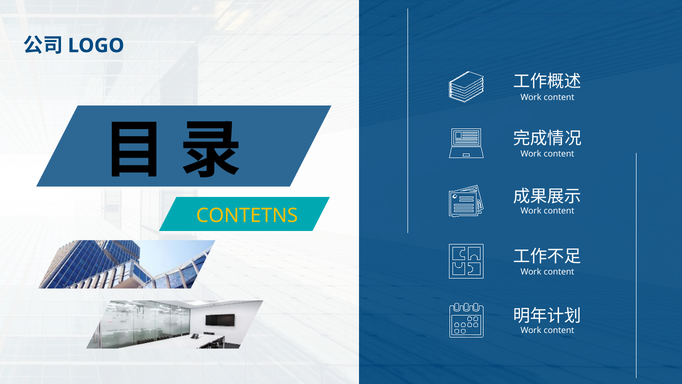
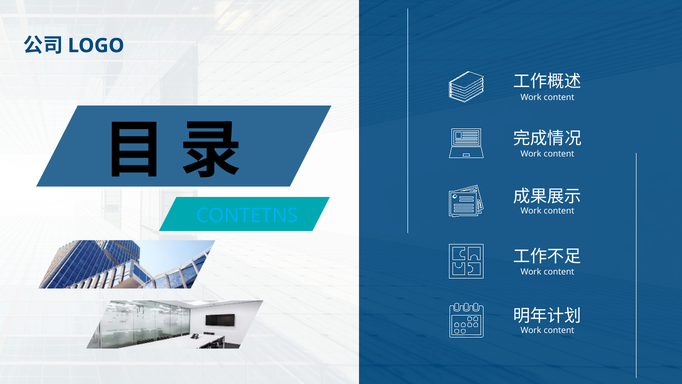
CONTETNS colour: yellow -> light blue (247, 215)
